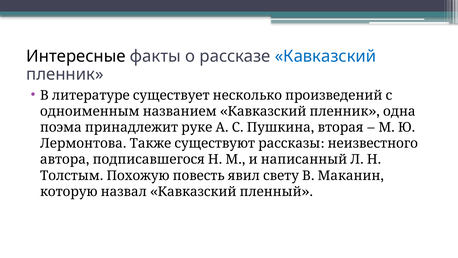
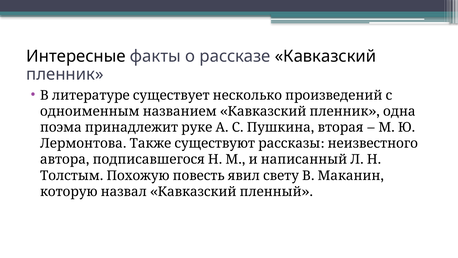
Кавказский colour: blue -> black (326, 56)
